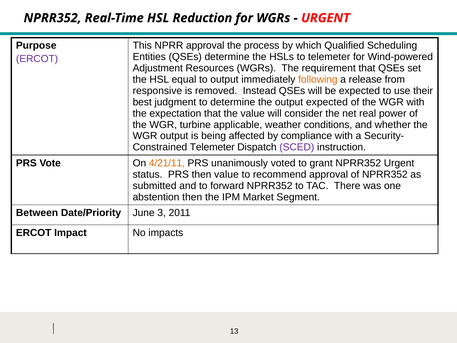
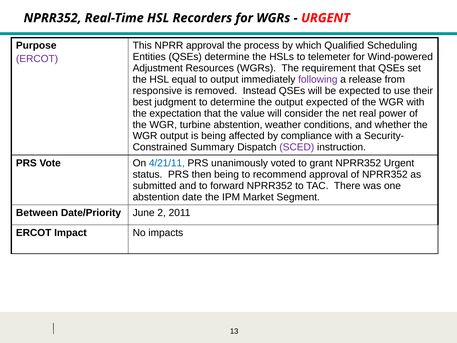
Reduction: Reduction -> Recorders (202, 18)
following colour: orange -> purple (318, 79)
turbine applicable: applicable -> abstention (238, 125)
Telemeter: Telemeter -> Summary (212, 147)
4/21/11 colour: orange -> blue (167, 163)
then value: value -> being (227, 174)
abstention then: then -> date (192, 197)
3: 3 -> 2 (162, 213)
